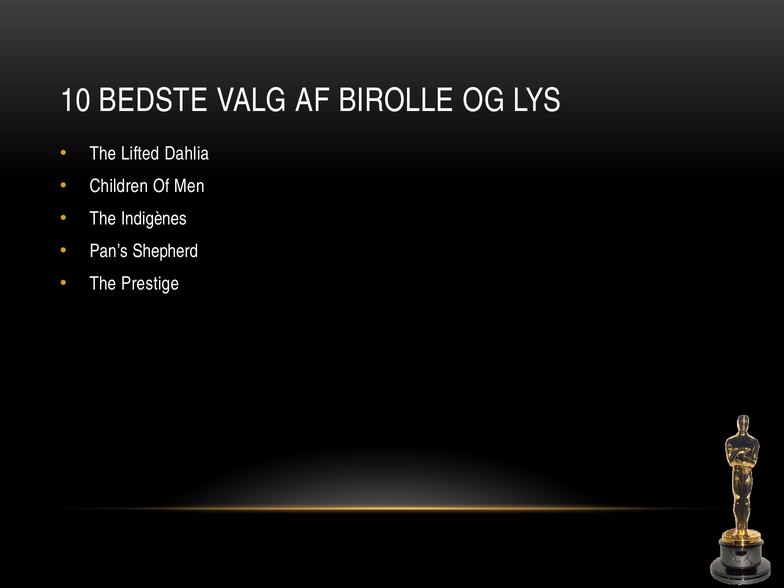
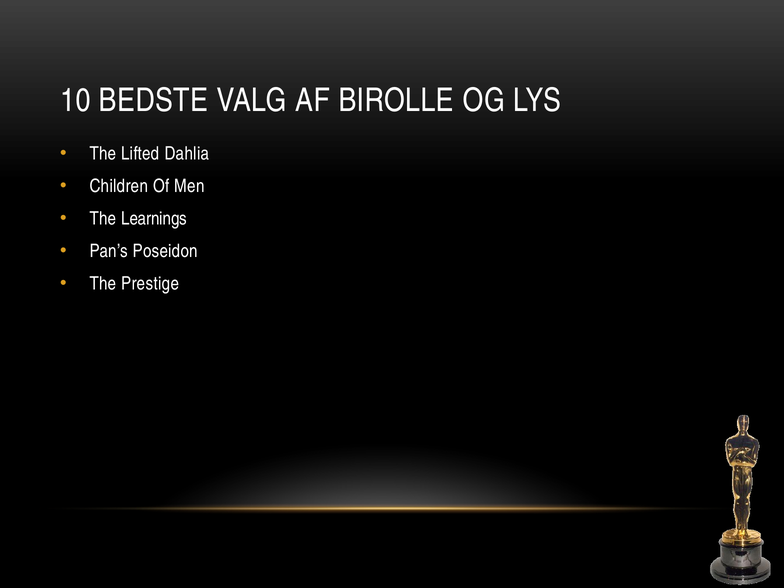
Indigènes: Indigènes -> Learnings (154, 218)
Shepherd: Shepherd -> Poseidon (165, 251)
